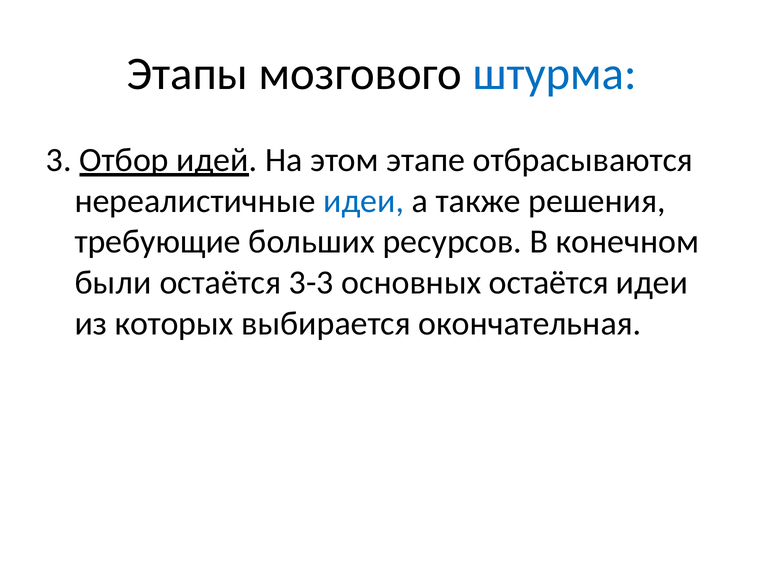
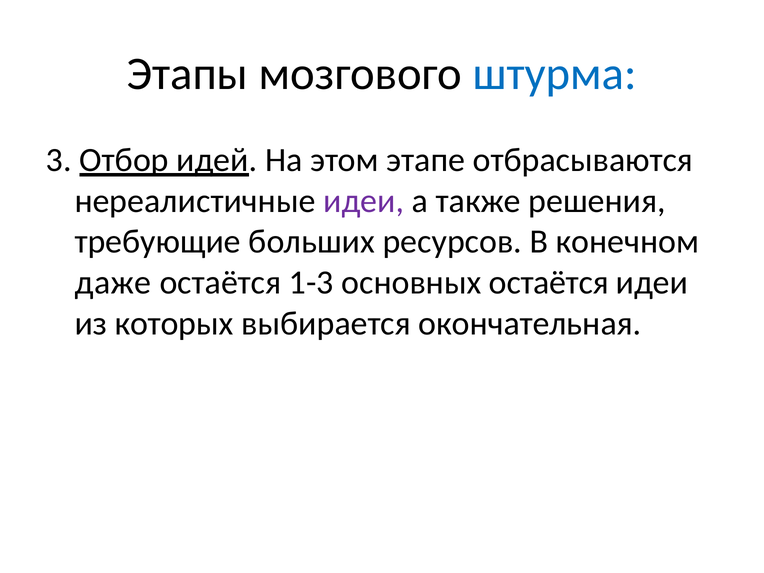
идеи colour: blue -> purple (364, 201)
были: были -> даже (113, 283)
3-3: 3-3 -> 1-3 (311, 283)
